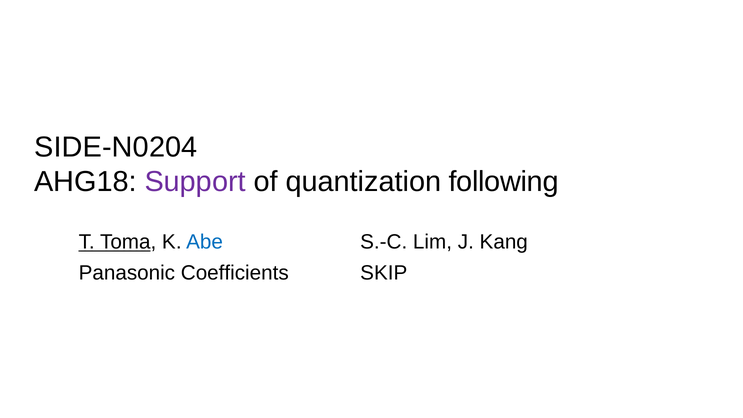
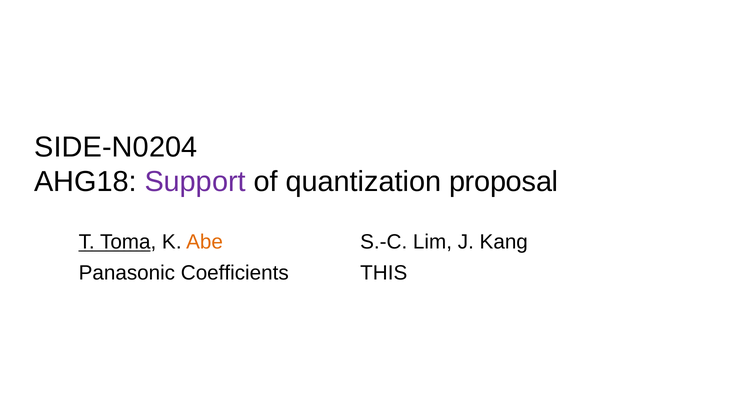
following: following -> proposal (504, 182)
Abe colour: blue -> orange (205, 242)
SKIP: SKIP -> THIS (384, 273)
